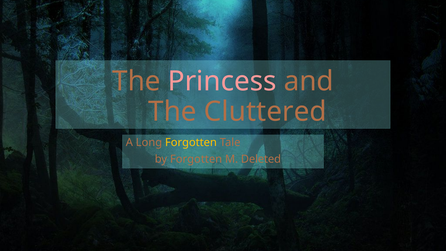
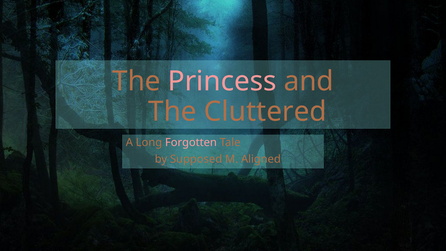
Forgotten colour: yellow -> pink (191, 143)
by Forgotten: Forgotten -> Supposed (196, 159)
Deleted: Deleted -> Aligned (261, 159)
